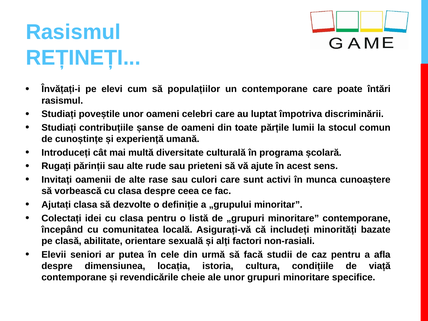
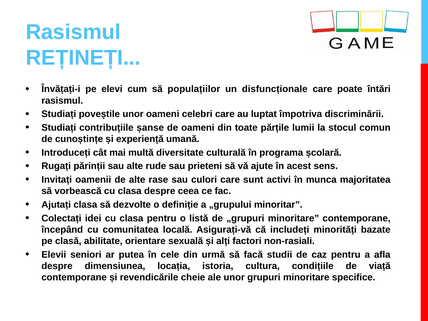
un contemporane: contemporane -> disfuncționale (275, 89)
cunoaștere: cunoaștere -> majoritatea (365, 180)
